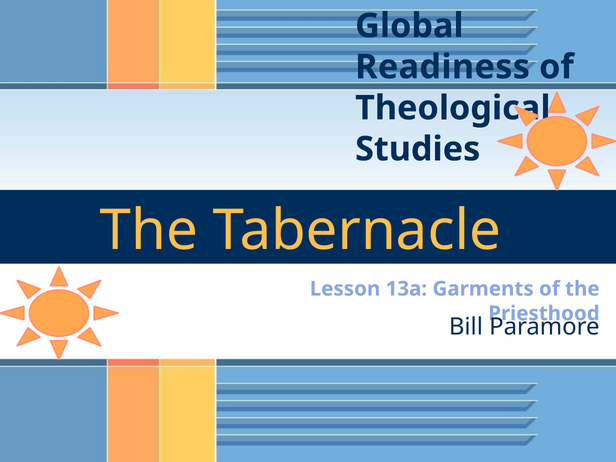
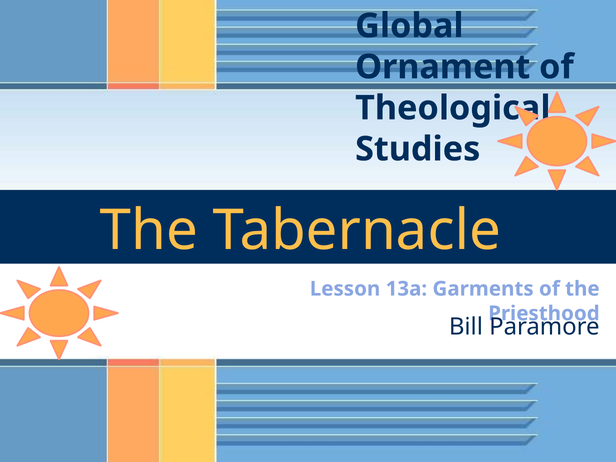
Readiness: Readiness -> Ornament (443, 67)
